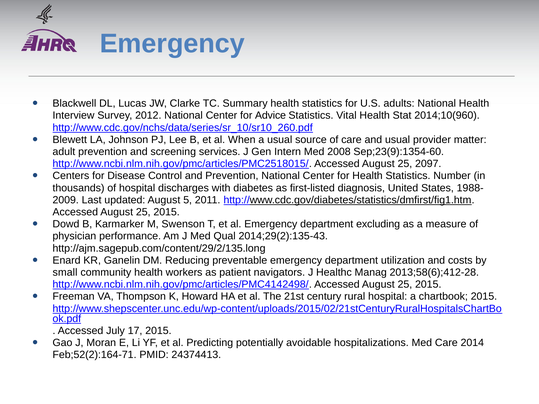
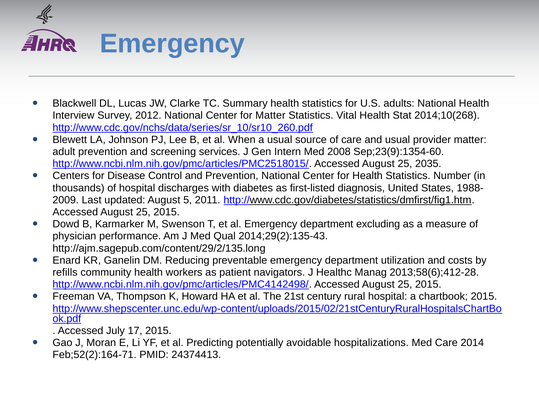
for Advice: Advice -> Matter (270, 116)
2014;10(960: 2014;10(960 -> 2014;10(268 (447, 116)
2097: 2097 -> 2035 (428, 164)
small: small -> refills (65, 273)
